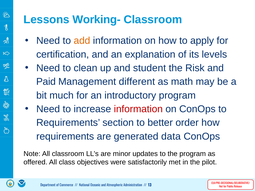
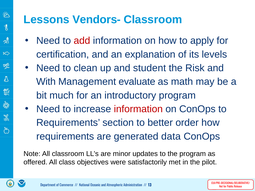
Working-: Working- -> Vendors- (97, 19)
add colour: orange -> red (82, 41)
Paid: Paid -> With (46, 82)
different: different -> evaluate (137, 82)
